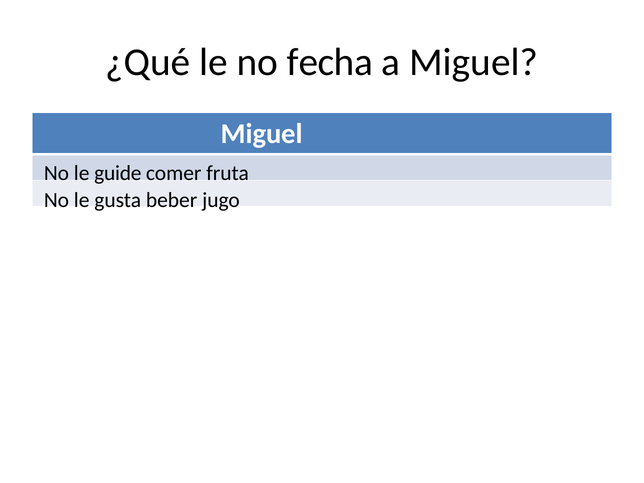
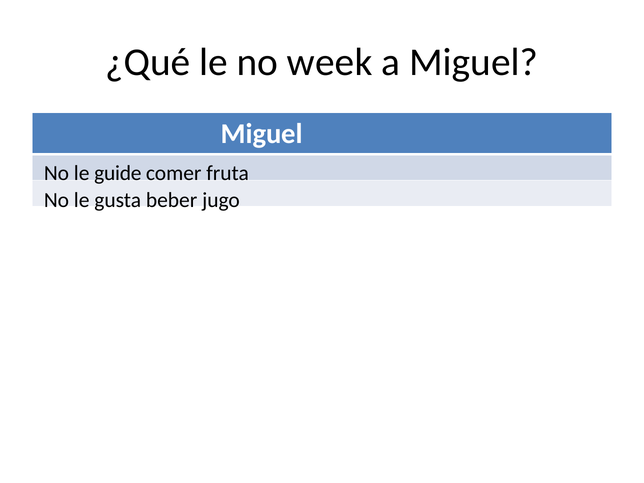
fecha: fecha -> week (330, 62)
